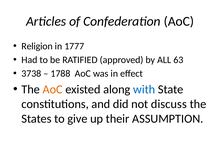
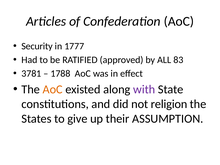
Religion: Religion -> Security (37, 46)
63: 63 -> 83 (178, 60)
3738: 3738 -> 3781 (31, 74)
with colour: blue -> purple (144, 89)
discuss: discuss -> religion (169, 104)
